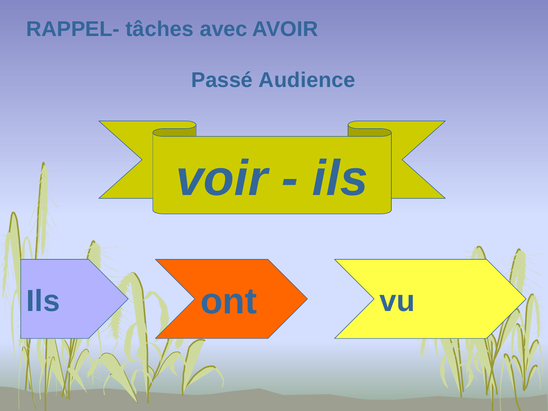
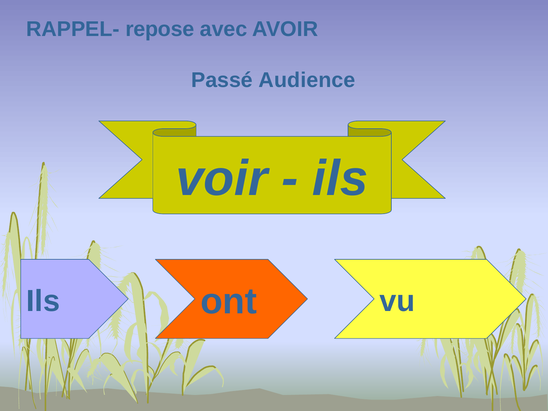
tâches: tâches -> repose (160, 29)
